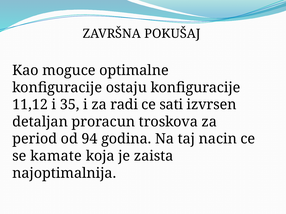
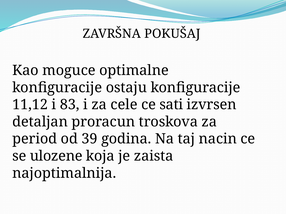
35: 35 -> 83 (70, 105)
radi: radi -> cele (124, 105)
94: 94 -> 39 (90, 139)
kamate: kamate -> ulozene (56, 156)
